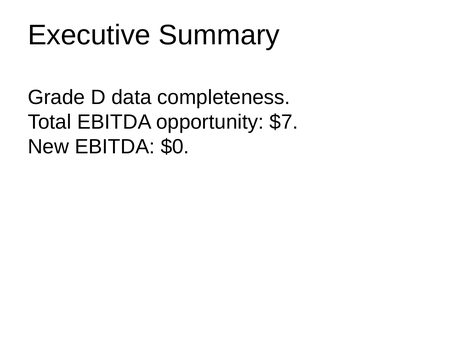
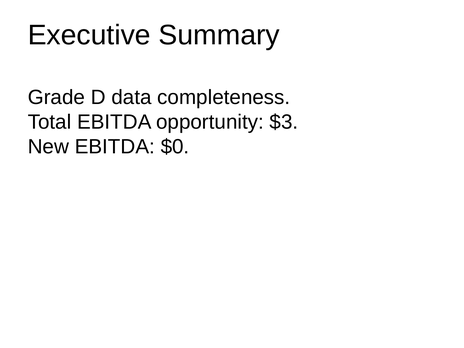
$7: $7 -> $3 (284, 122)
